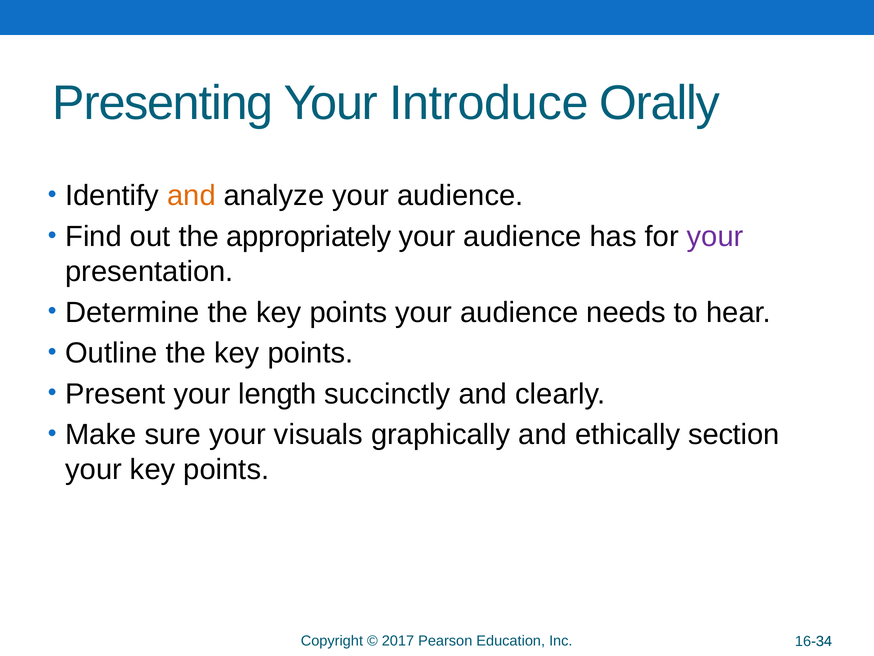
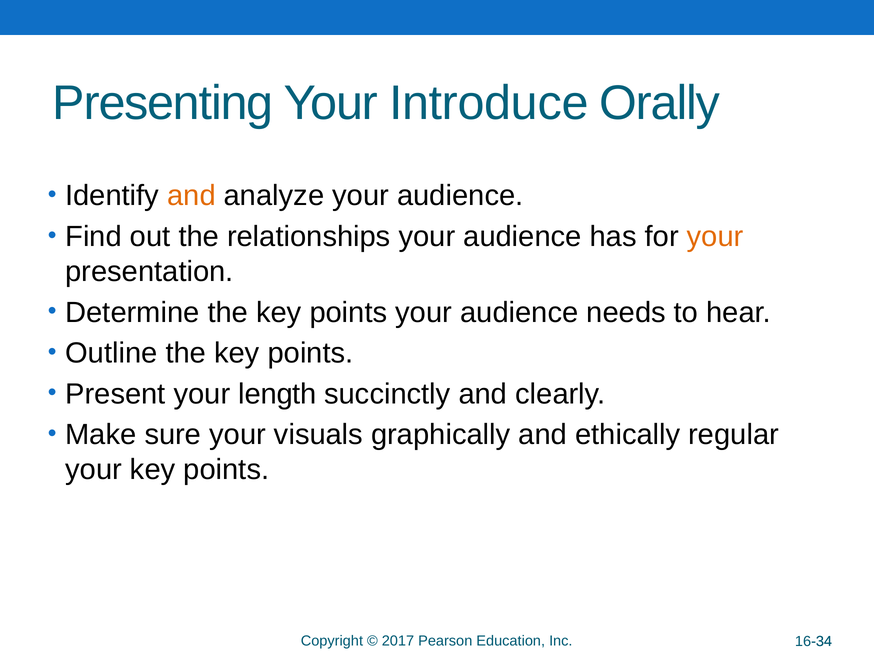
appropriately: appropriately -> relationships (309, 236)
your colour: purple -> orange (715, 236)
section: section -> regular (734, 434)
